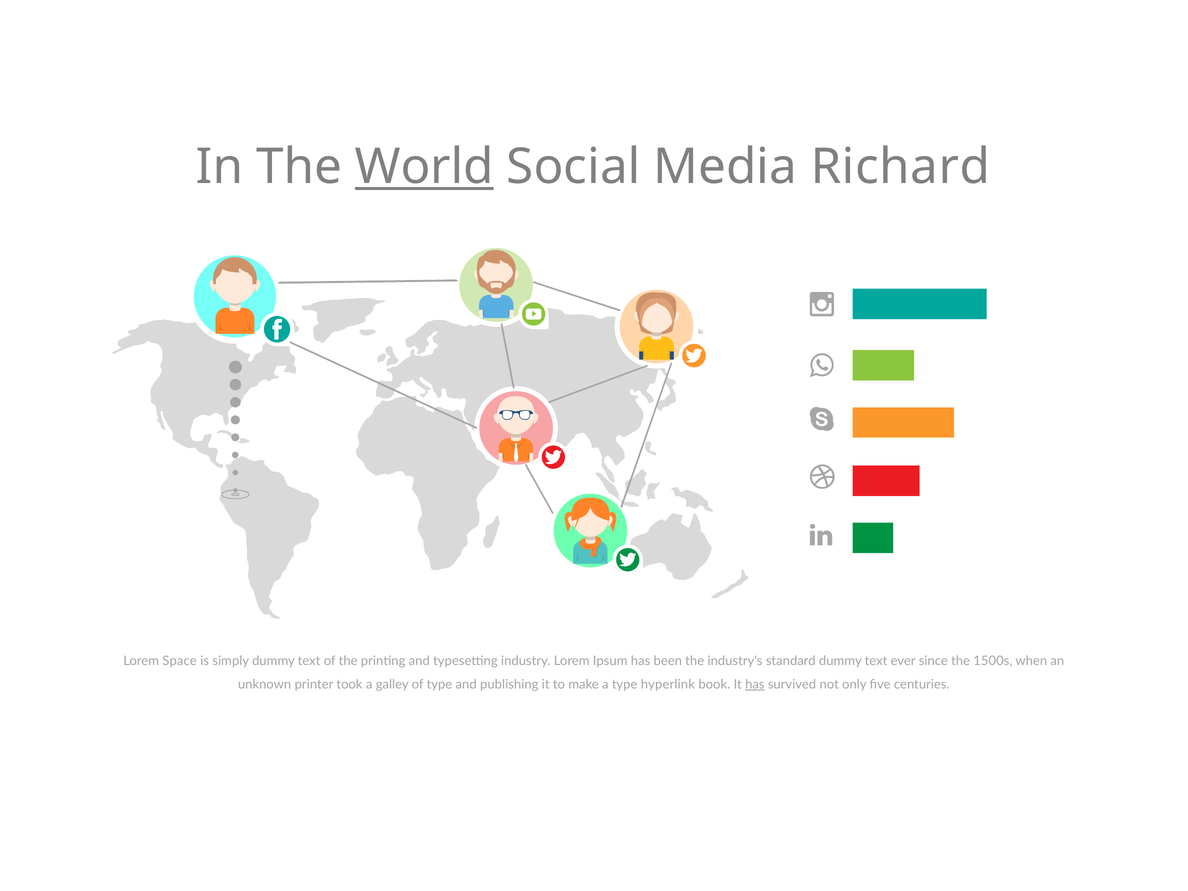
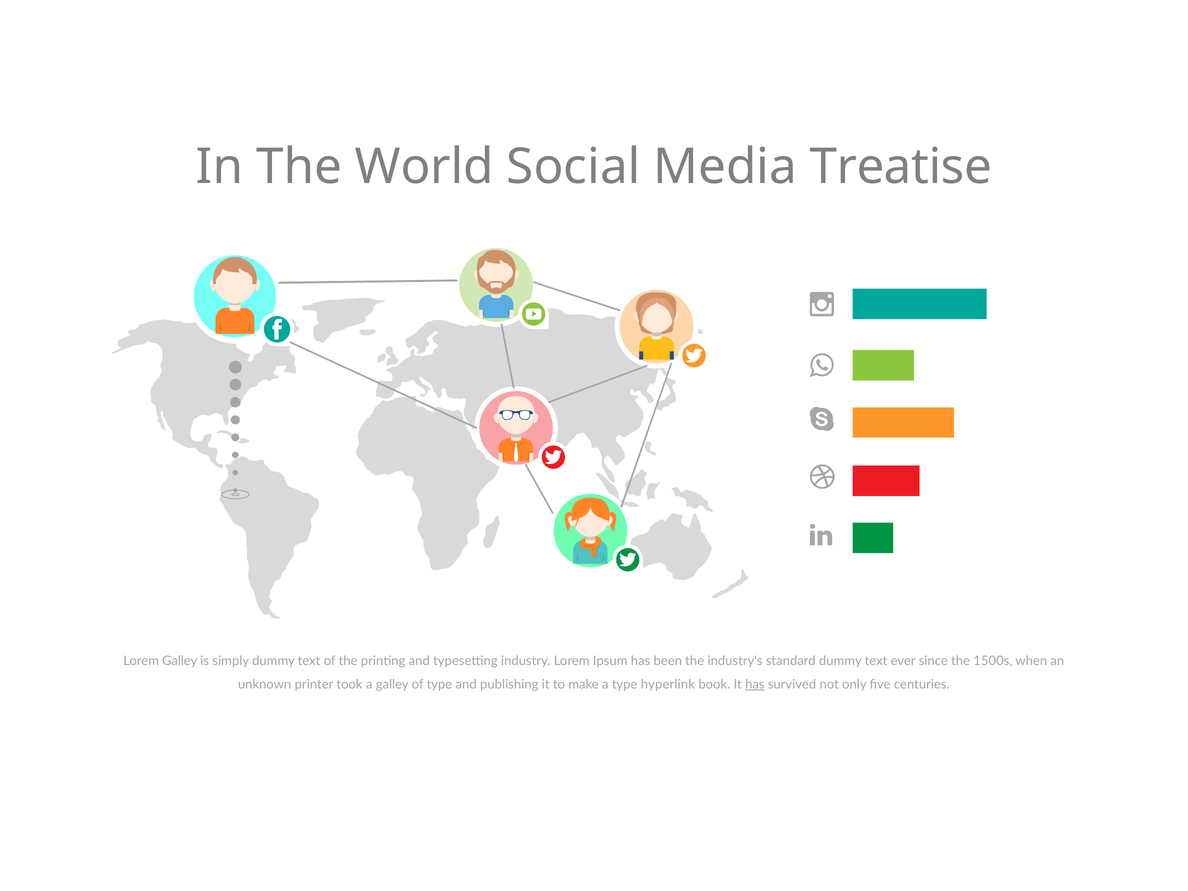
World underline: present -> none (424, 167)
Richard: Richard -> Treatise (901, 167)
Lorem Space: Space -> Galley (180, 661)
